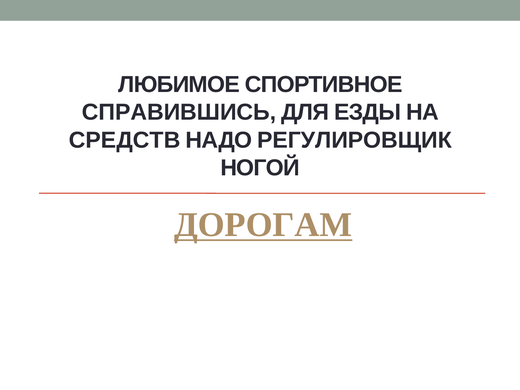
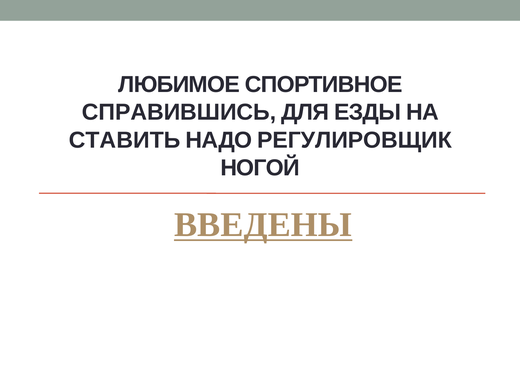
СРЕДСТВ: СРЕДСТВ -> СТАВИТЬ (125, 140)
ДОРОГАМ: ДОРОГАМ -> ВВЕДЕНЫ (263, 225)
